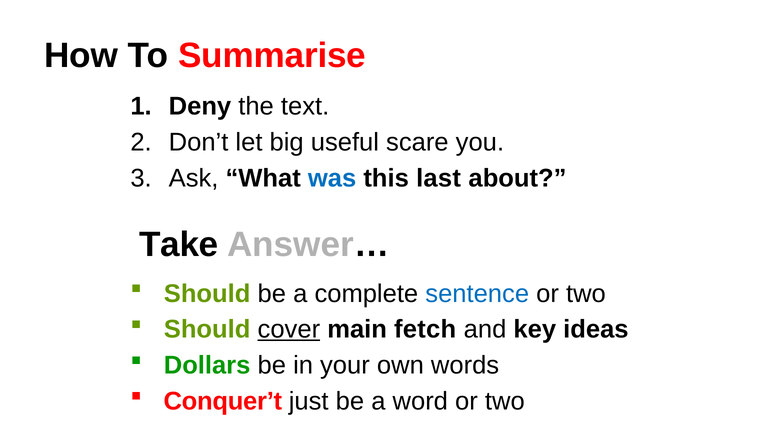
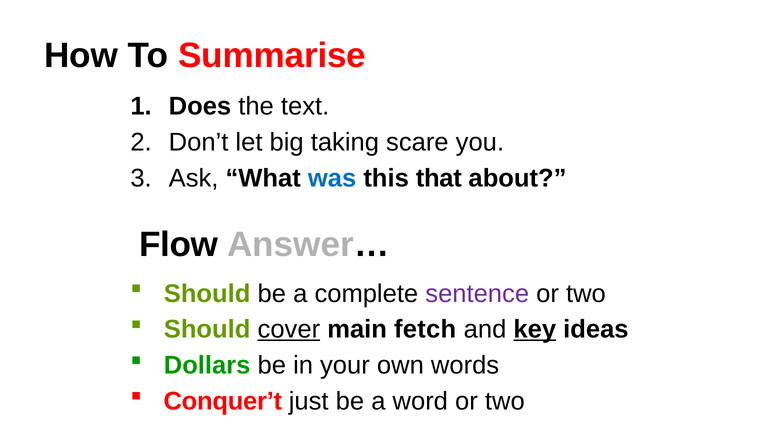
Deny: Deny -> Does (200, 106)
useful: useful -> taking (345, 142)
last: last -> that (439, 178)
Take: Take -> Flow (179, 245)
sentence colour: blue -> purple (477, 293)
key underline: none -> present (535, 329)
